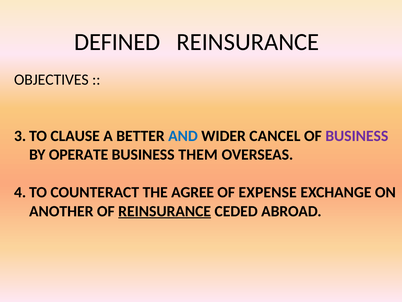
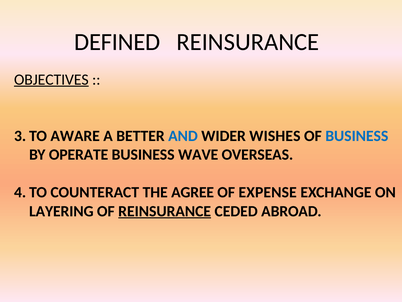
OBJECTIVES underline: none -> present (51, 79)
CLAUSE: CLAUSE -> AWARE (75, 136)
CANCEL: CANCEL -> WISHES (275, 136)
BUSINESS colour: purple -> blue (357, 136)
THEM: THEM -> WAVE (198, 155)
ANOTHER: ANOTHER -> LAYERING (61, 211)
